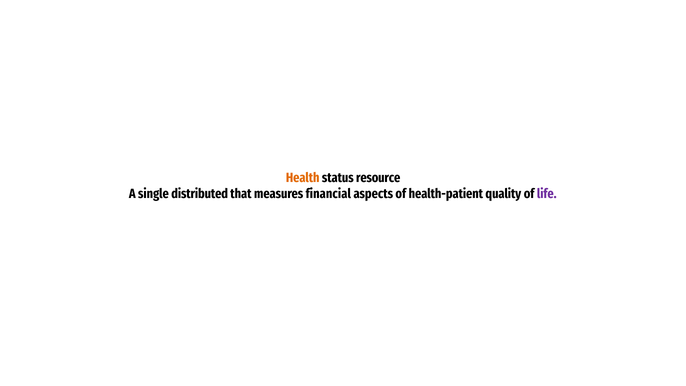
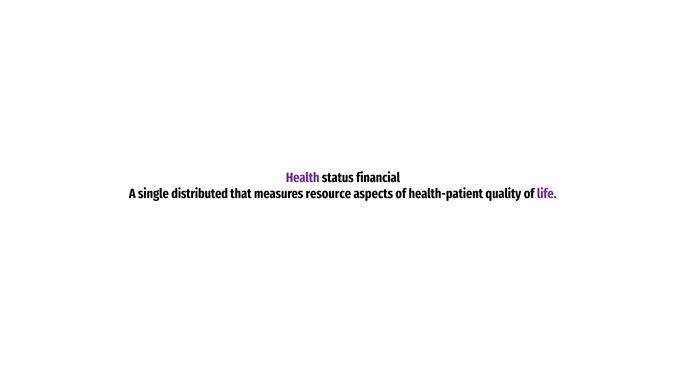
Health colour: orange -> purple (303, 178)
resource: resource -> financial (378, 178)
financial: financial -> resource (328, 194)
